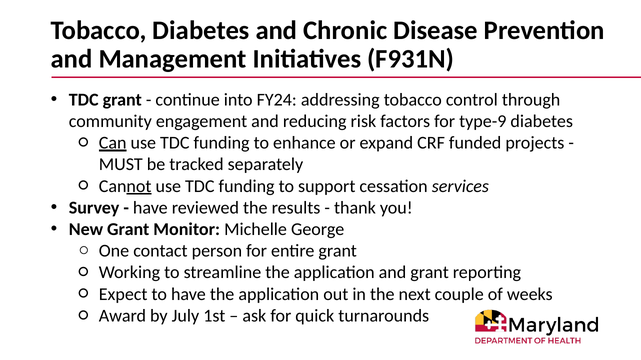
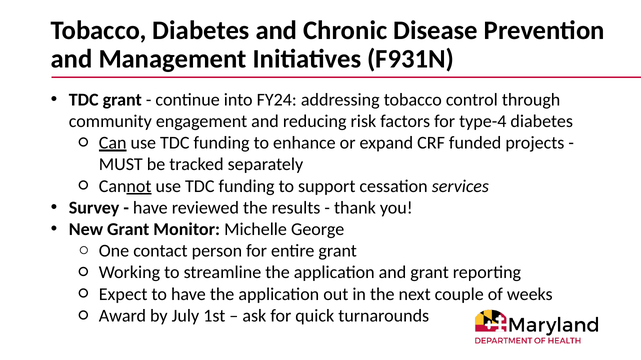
type-9: type-9 -> type-4 (483, 121)
